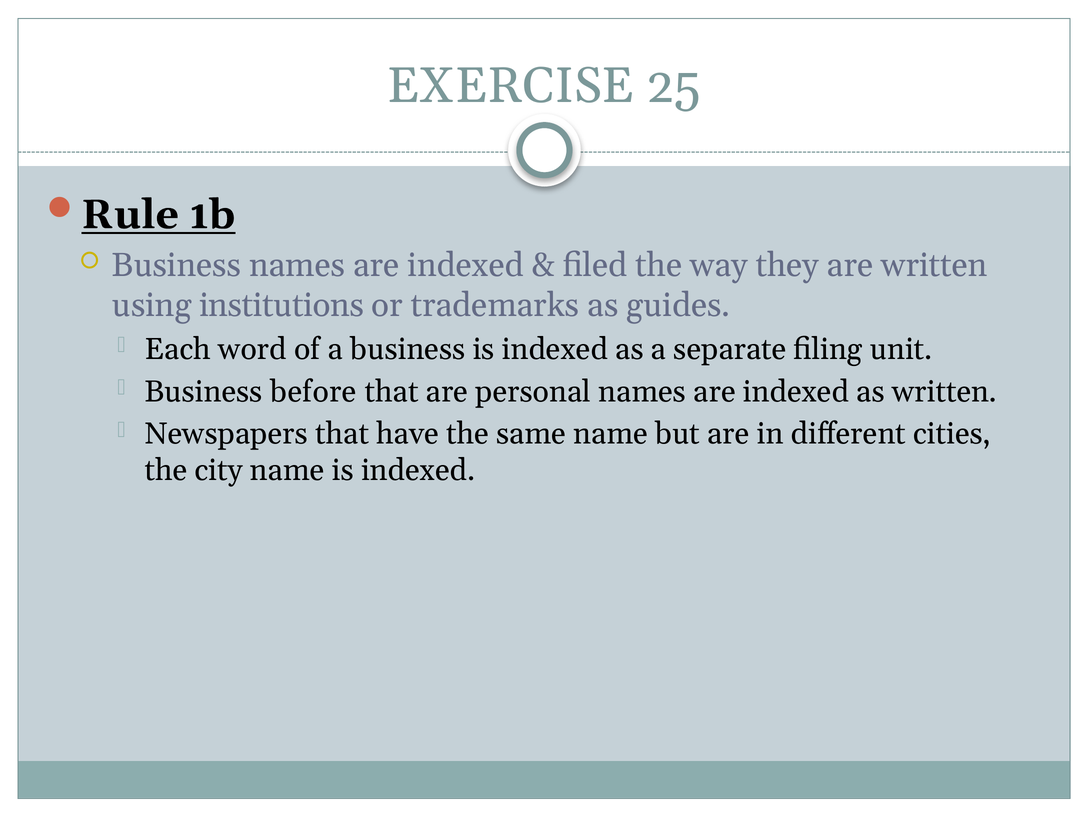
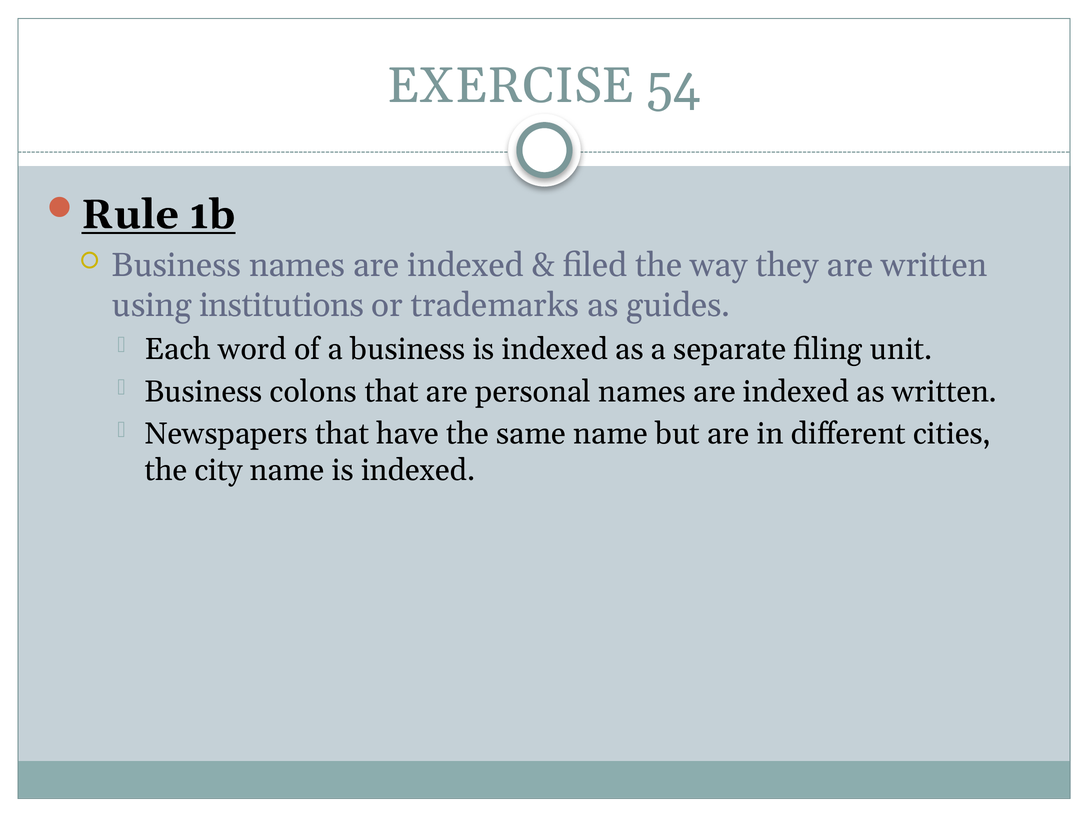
25: 25 -> 54 (674, 86)
before: before -> colons (313, 391)
